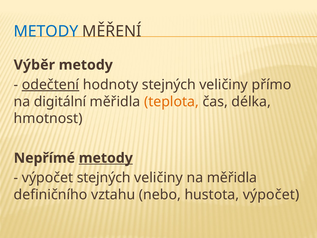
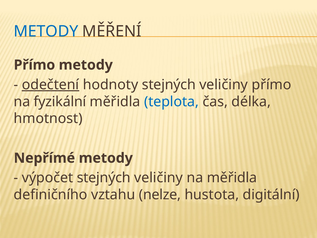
Výběr: Výběr -> Přímo (34, 65)
digitální: digitální -> fyzikální (60, 102)
teplota colour: orange -> blue (171, 102)
metody underline: present -> none (106, 158)
nebo: nebo -> nelze (160, 195)
hustota výpočet: výpočet -> digitální (271, 195)
